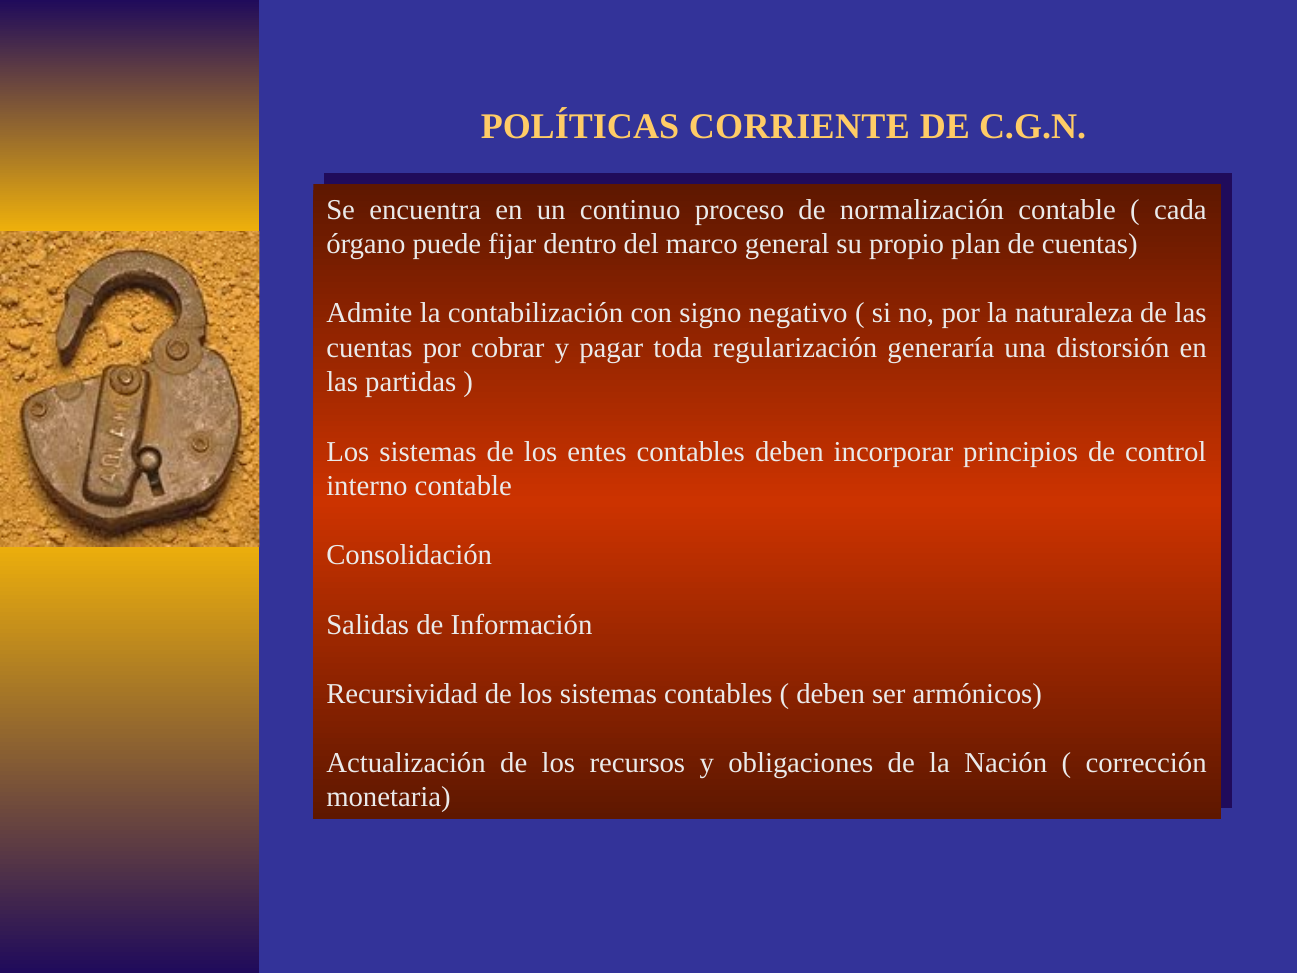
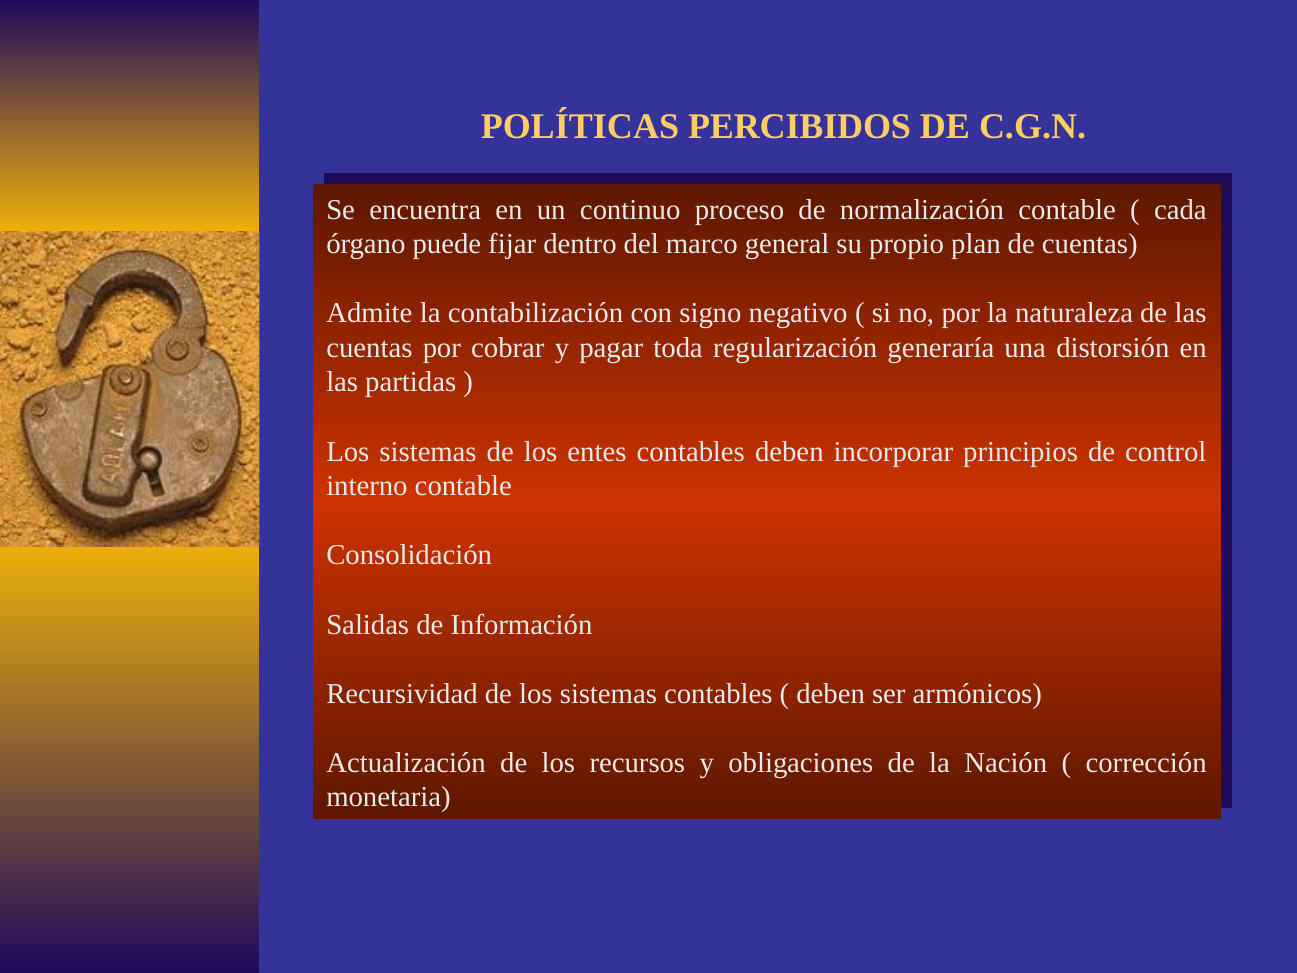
CORRIENTE: CORRIENTE -> PERCIBIDOS (800, 127)
